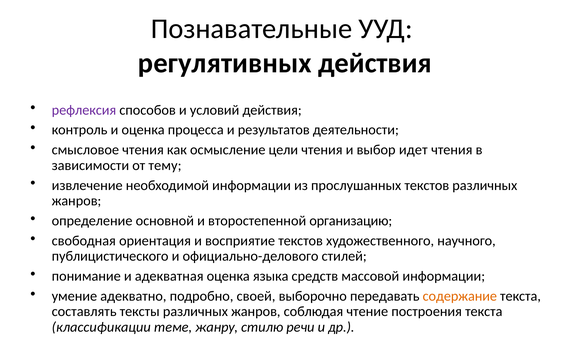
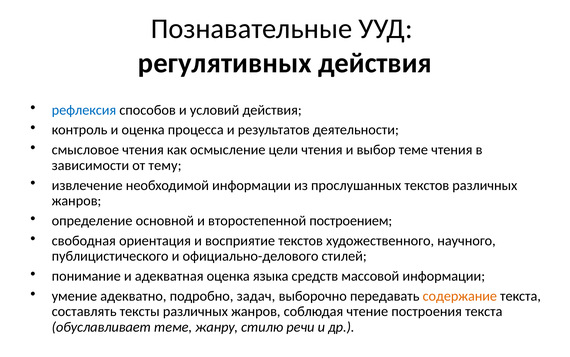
рефлексия colour: purple -> blue (84, 110)
выбор идет: идет -> теме (413, 150)
организацию: организацию -> построением (351, 220)
своей: своей -> задач (256, 296)
классификации: классификации -> обуславливает (101, 326)
